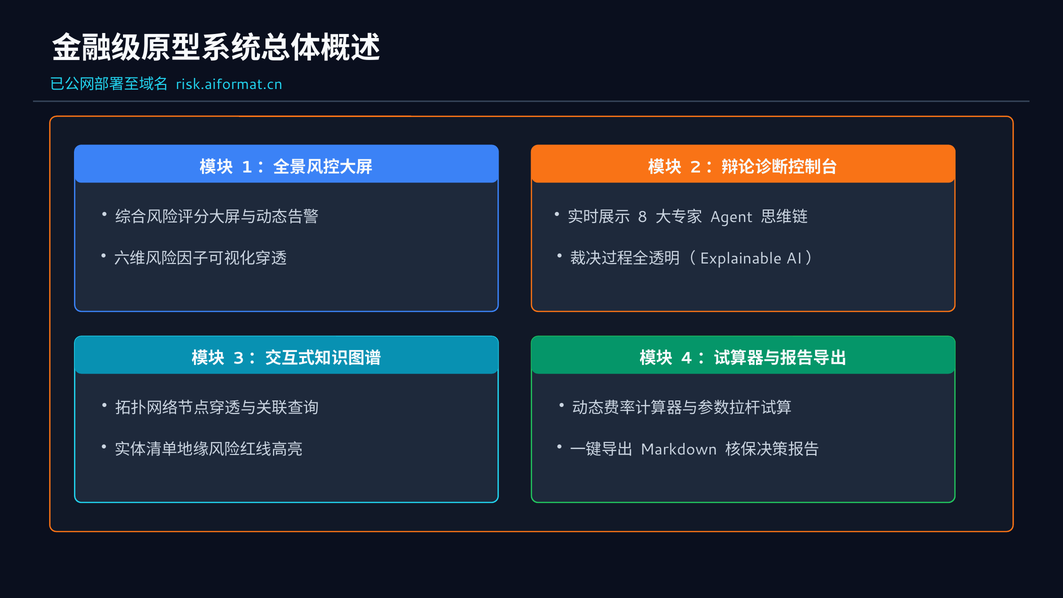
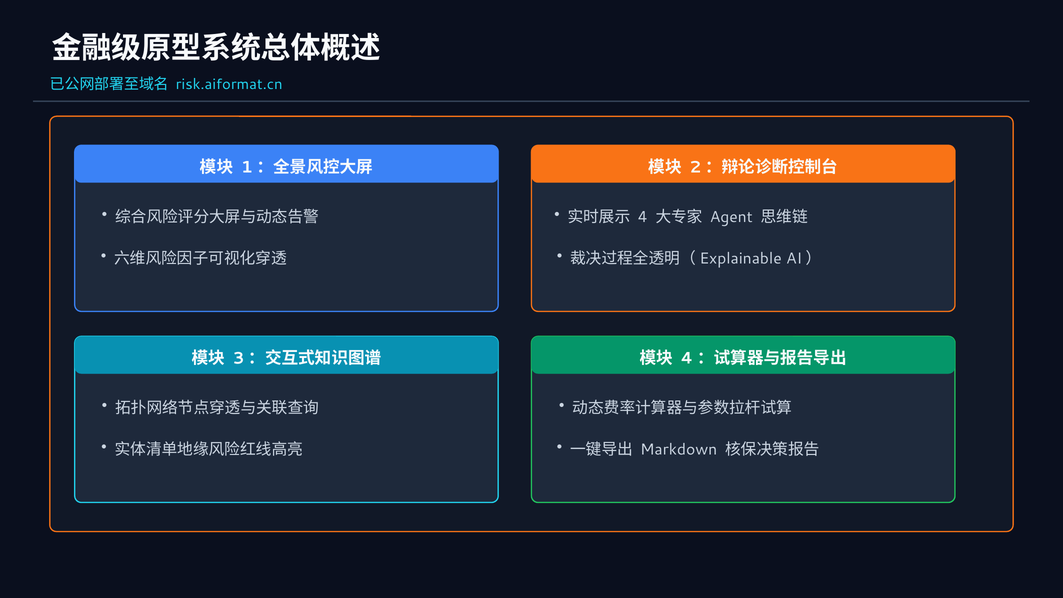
8: 8 -> 4 (643, 217)
